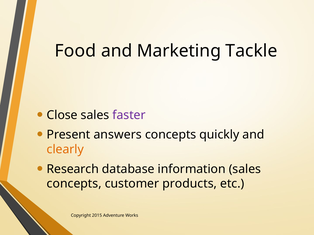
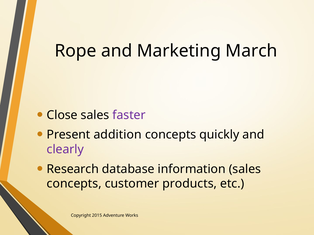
Food: Food -> Rope (76, 51)
Tackle: Tackle -> March (251, 51)
answers: answers -> addition (118, 135)
clearly colour: orange -> purple (65, 150)
